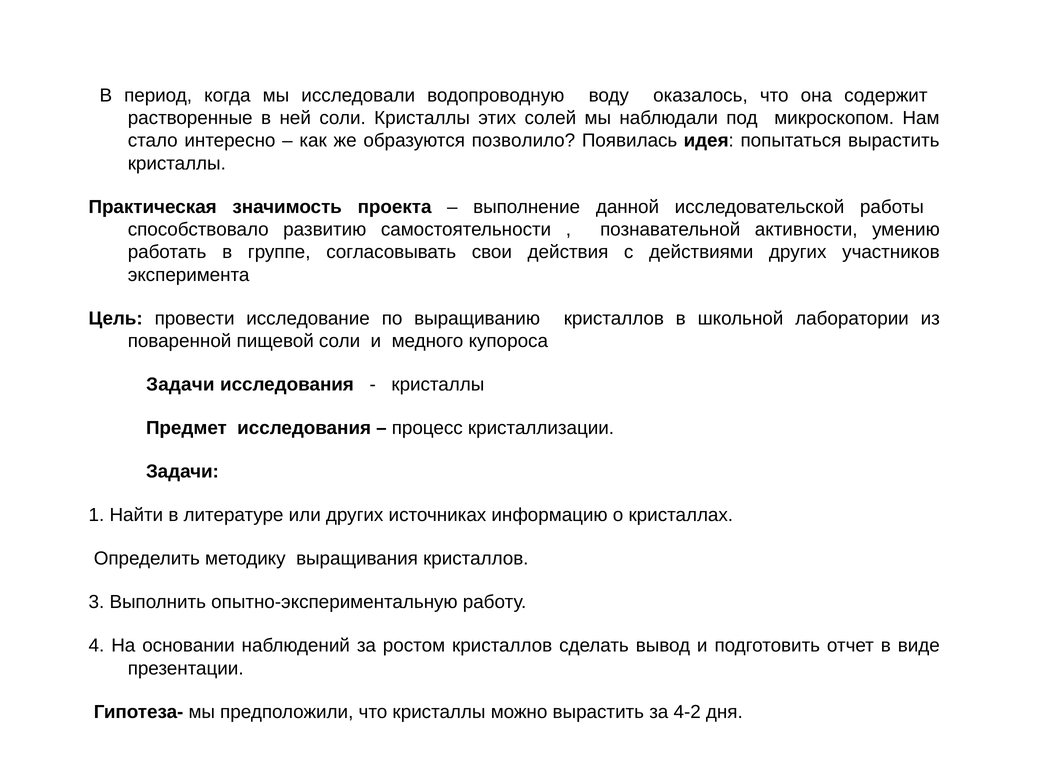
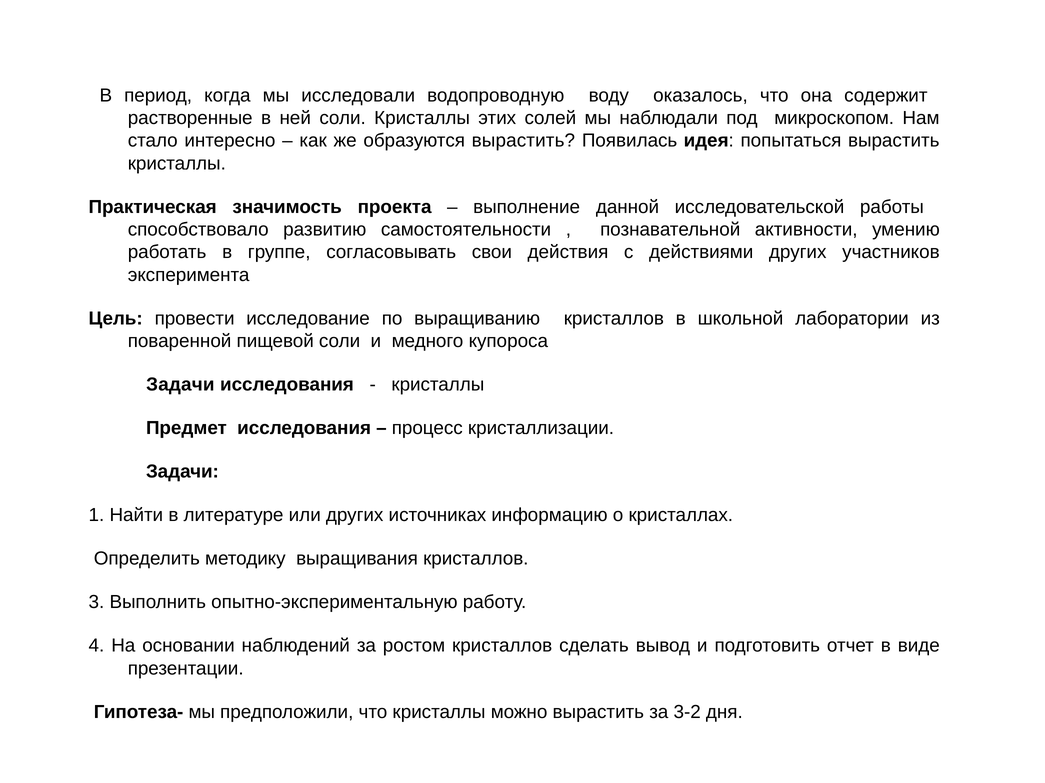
образуются позволило: позволило -> вырастить (523, 141)
4-2: 4-2 -> 3-2 (687, 713)
